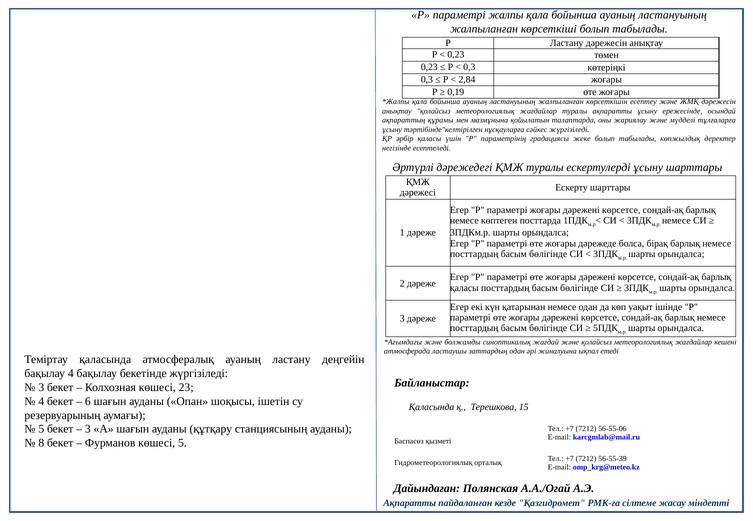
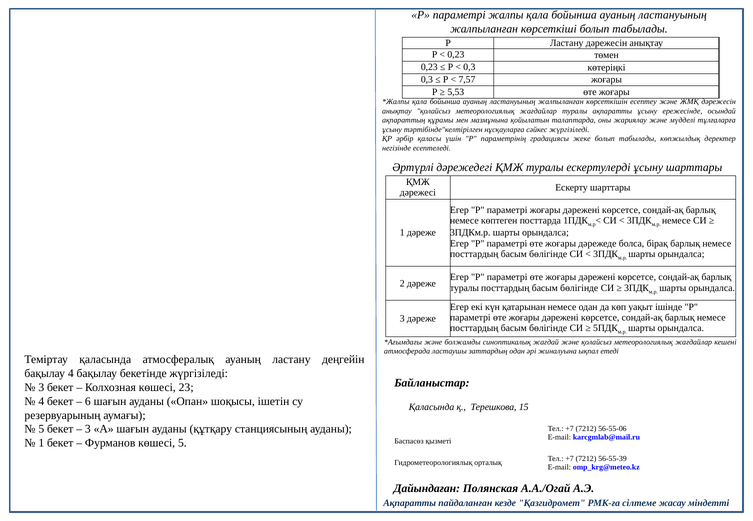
2,84: 2,84 -> 7,57 (467, 80)
0,19: 0,19 -> 5,53 (456, 92)
қаласы: қаласы -> туралы (464, 288)
8: 8 -> 1 (41, 443)
